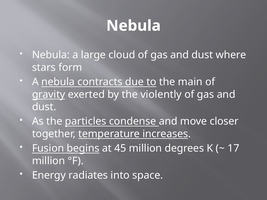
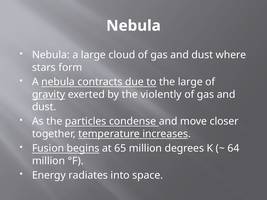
the main: main -> large (190, 82)
45: 45 -> 65 (120, 149)
17: 17 -> 64 (233, 149)
